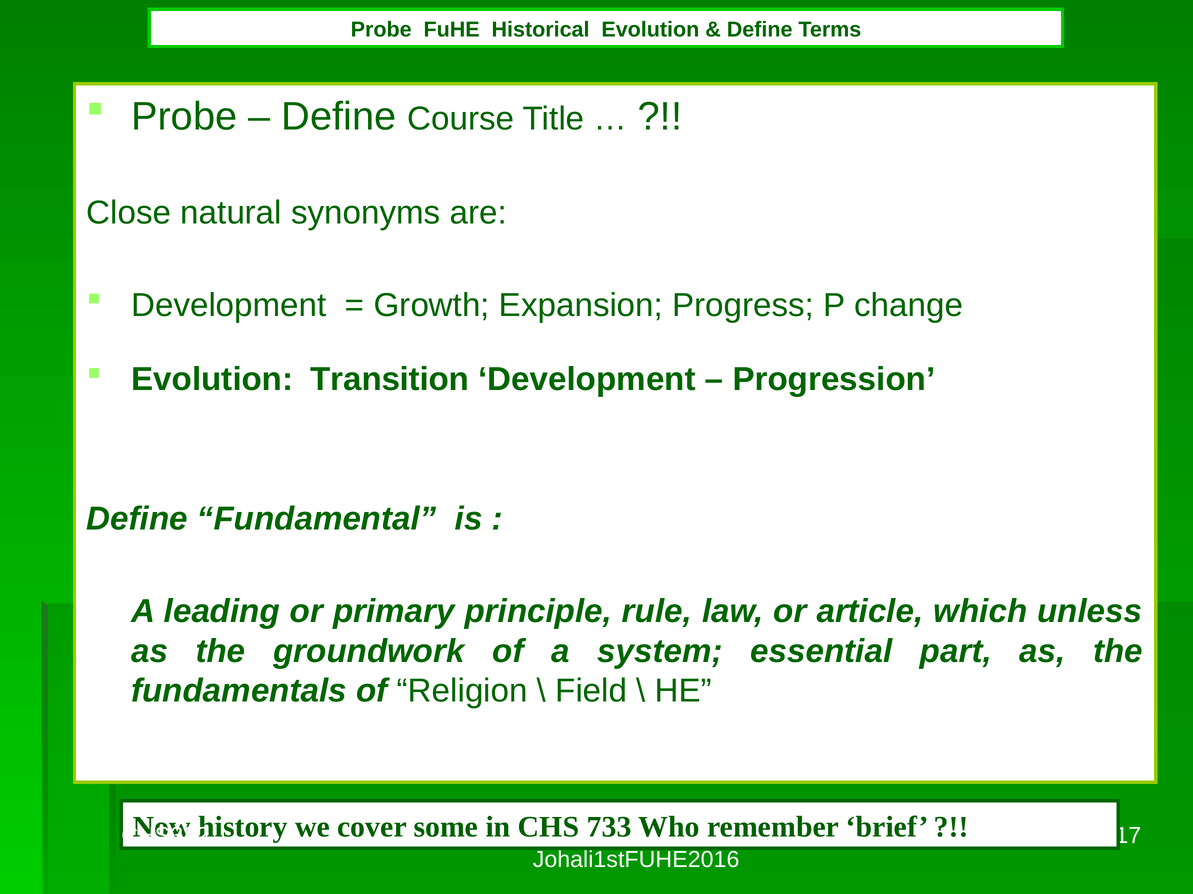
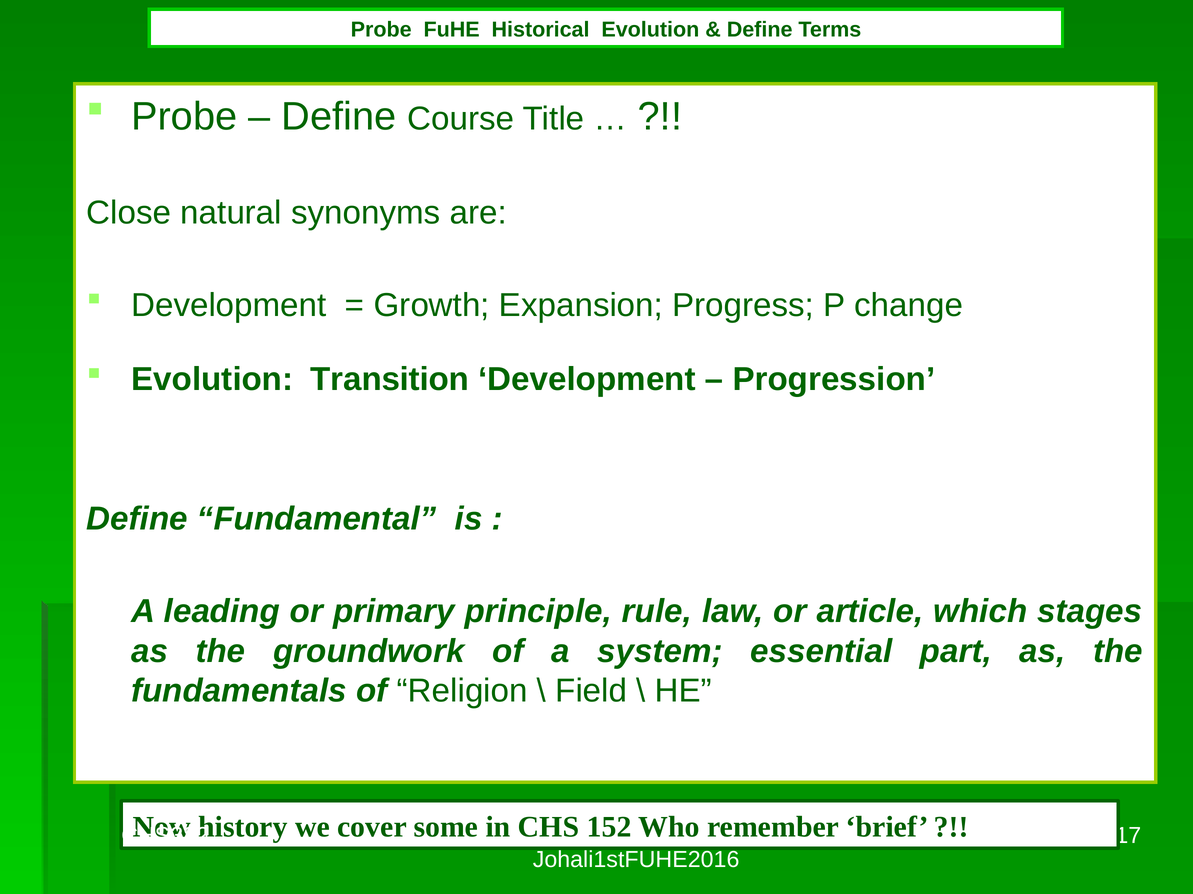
unless: unless -> stages (1090, 612)
733: 733 -> 152 (609, 827)
